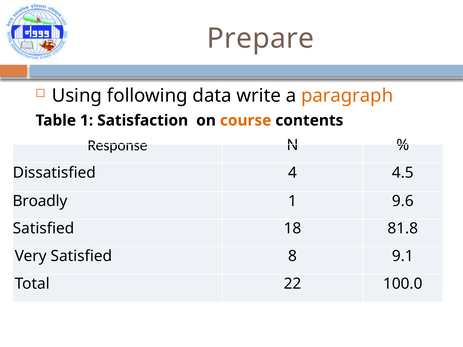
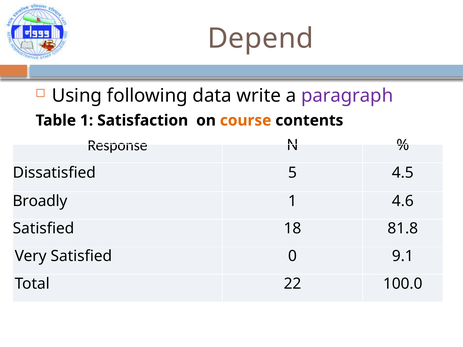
Prepare: Prepare -> Depend (260, 39)
paragraph colour: orange -> purple (347, 96)
4: 4 -> 5 (292, 173)
9.6: 9.6 -> 4.6 (403, 201)
8: 8 -> 0 (292, 256)
